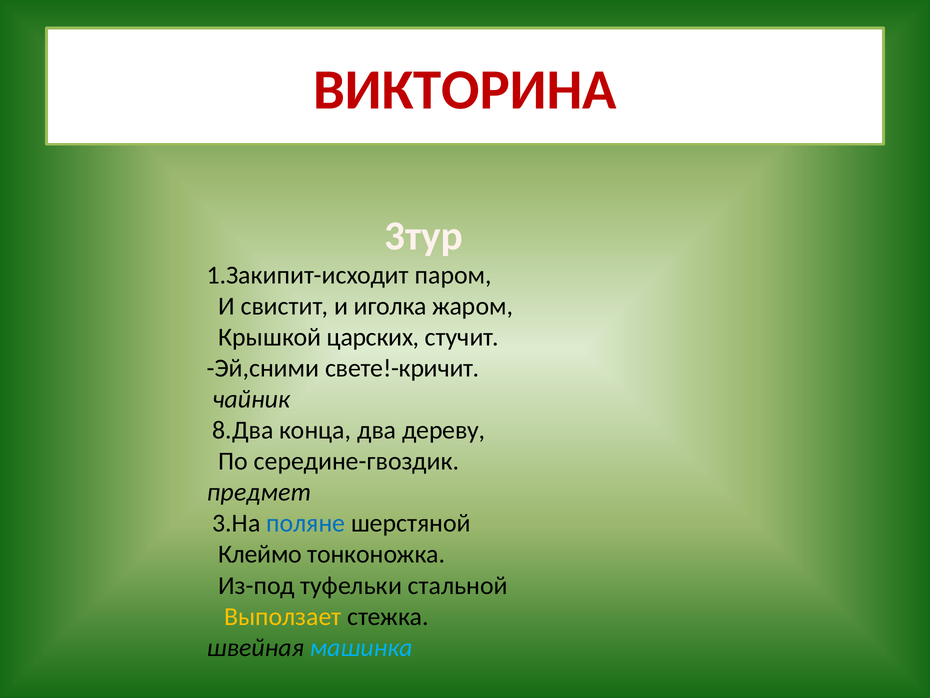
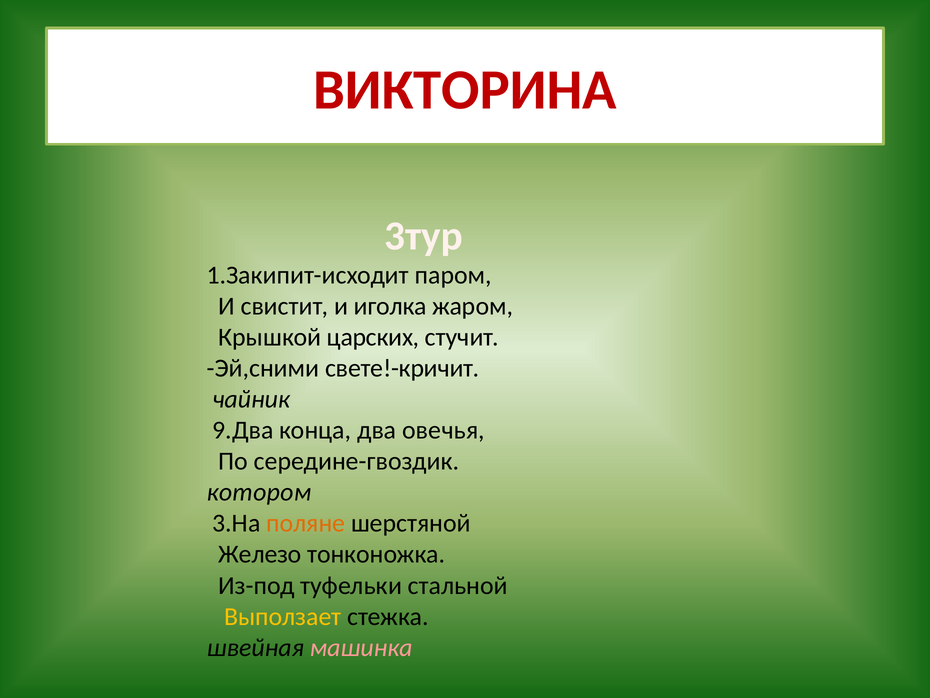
8.Два: 8.Два -> 9.Два (243, 430)
дереву: дереву -> овечья (444, 430)
предмет: предмет -> котором (259, 492)
поляне colour: blue -> orange (306, 523)
Клеймо: Клеймо -> Железо (260, 554)
машинка colour: light blue -> pink (361, 647)
